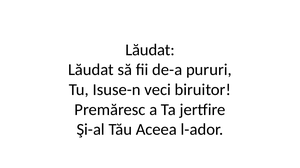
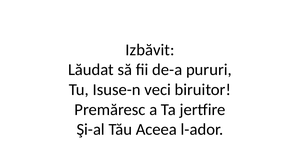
Lăudat: Lăudat -> Izbăvit (150, 50)
